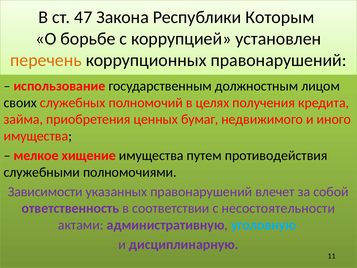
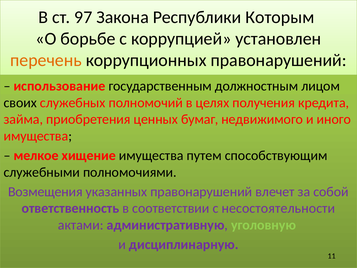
47: 47 -> 97 (83, 17)
противодействия: противодействия -> способствующим (276, 155)
Зависимости: Зависимости -> Возмещения (45, 192)
уголовную colour: light blue -> light green (263, 225)
